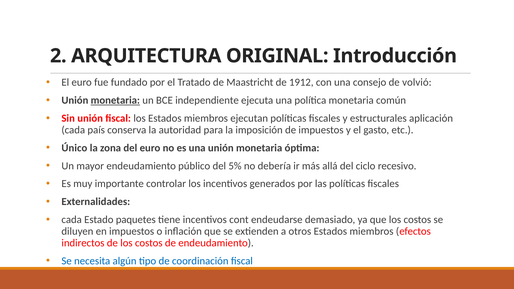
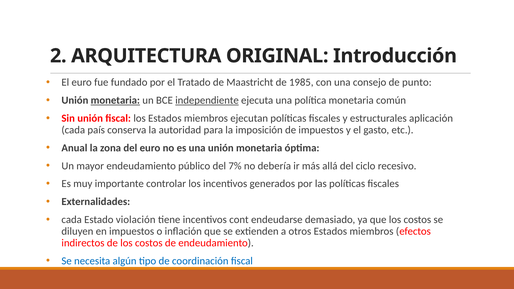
1912: 1912 -> 1985 (301, 82)
volvió: volvió -> punto (417, 82)
independiente underline: none -> present (207, 100)
Único: Único -> Anual (74, 148)
5%: 5% -> 7% (235, 166)
paquetes: paquetes -> violación (136, 220)
